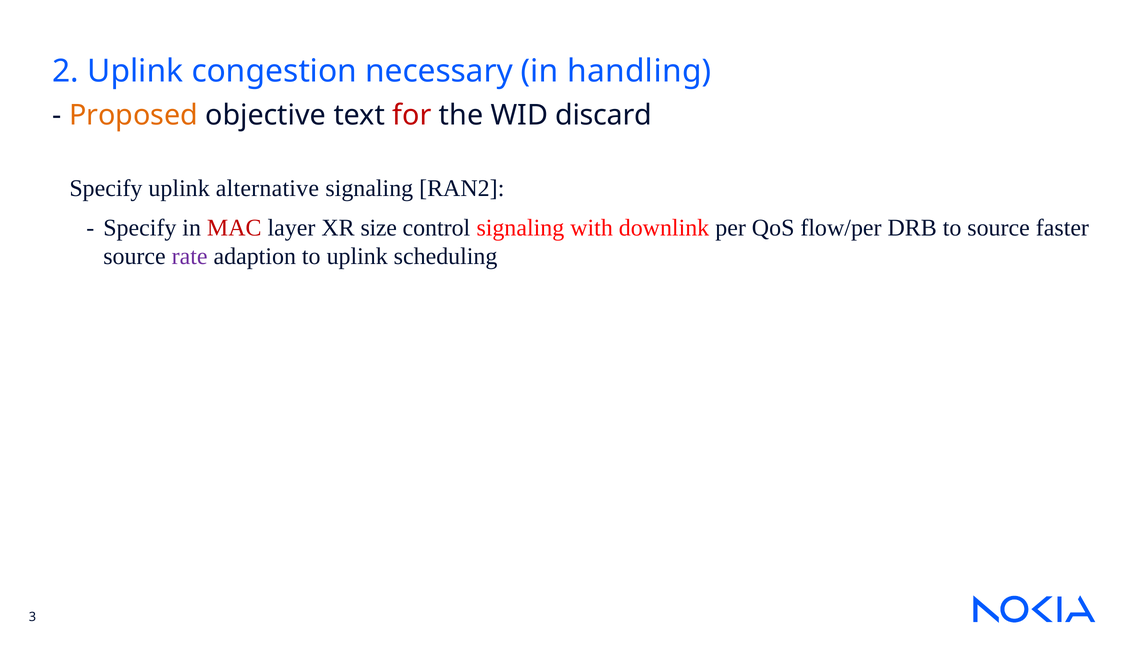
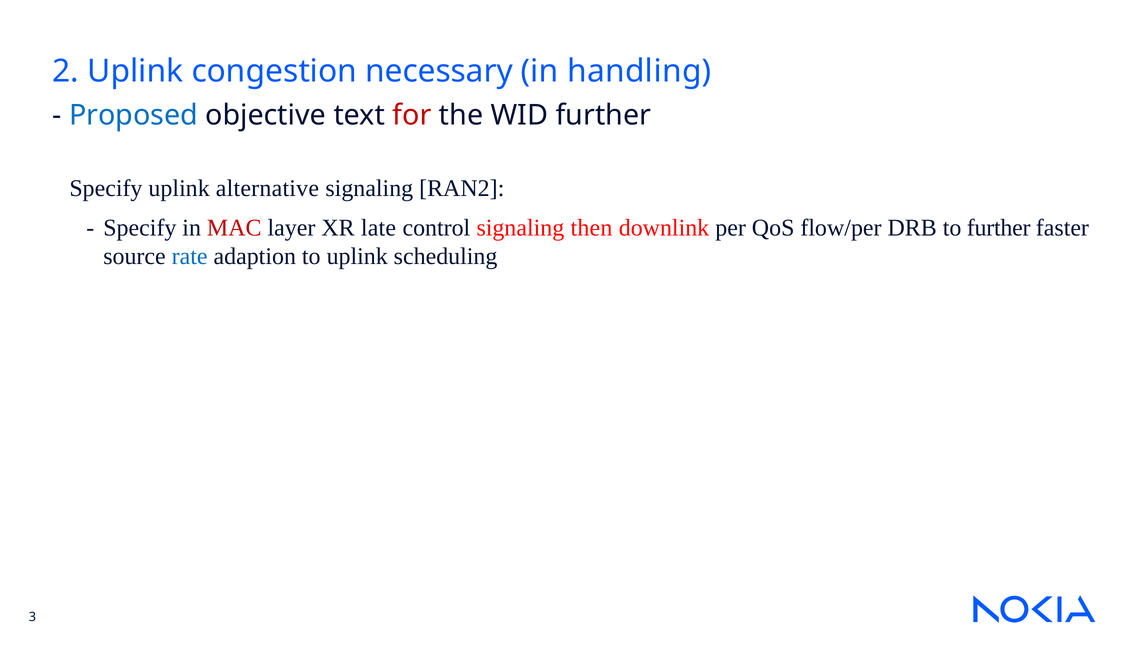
Proposed colour: orange -> blue (133, 115)
WID discard: discard -> further (603, 115)
size: size -> late (379, 228)
with: with -> then (591, 228)
to source: source -> further (999, 228)
rate colour: purple -> blue (190, 256)
